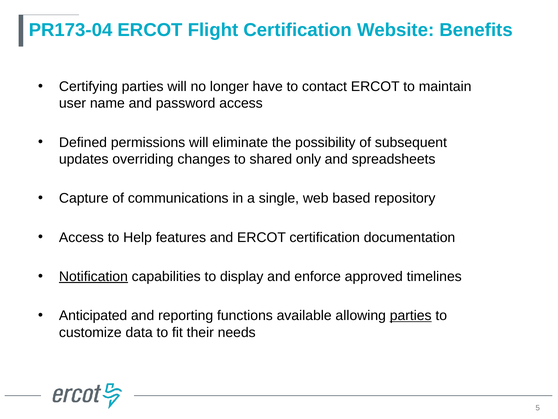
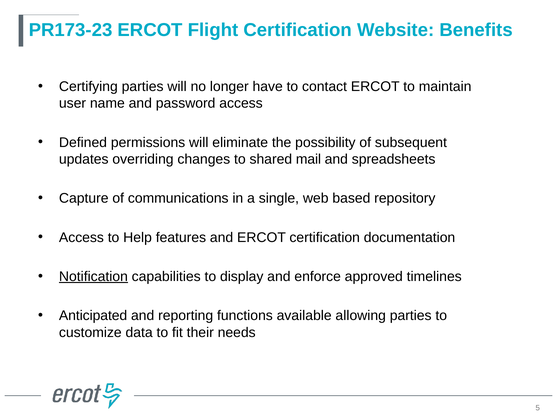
PR173-04: PR173-04 -> PR173-23 (71, 30)
only: only -> mail (308, 159)
parties underline: present -> none (411, 315)
